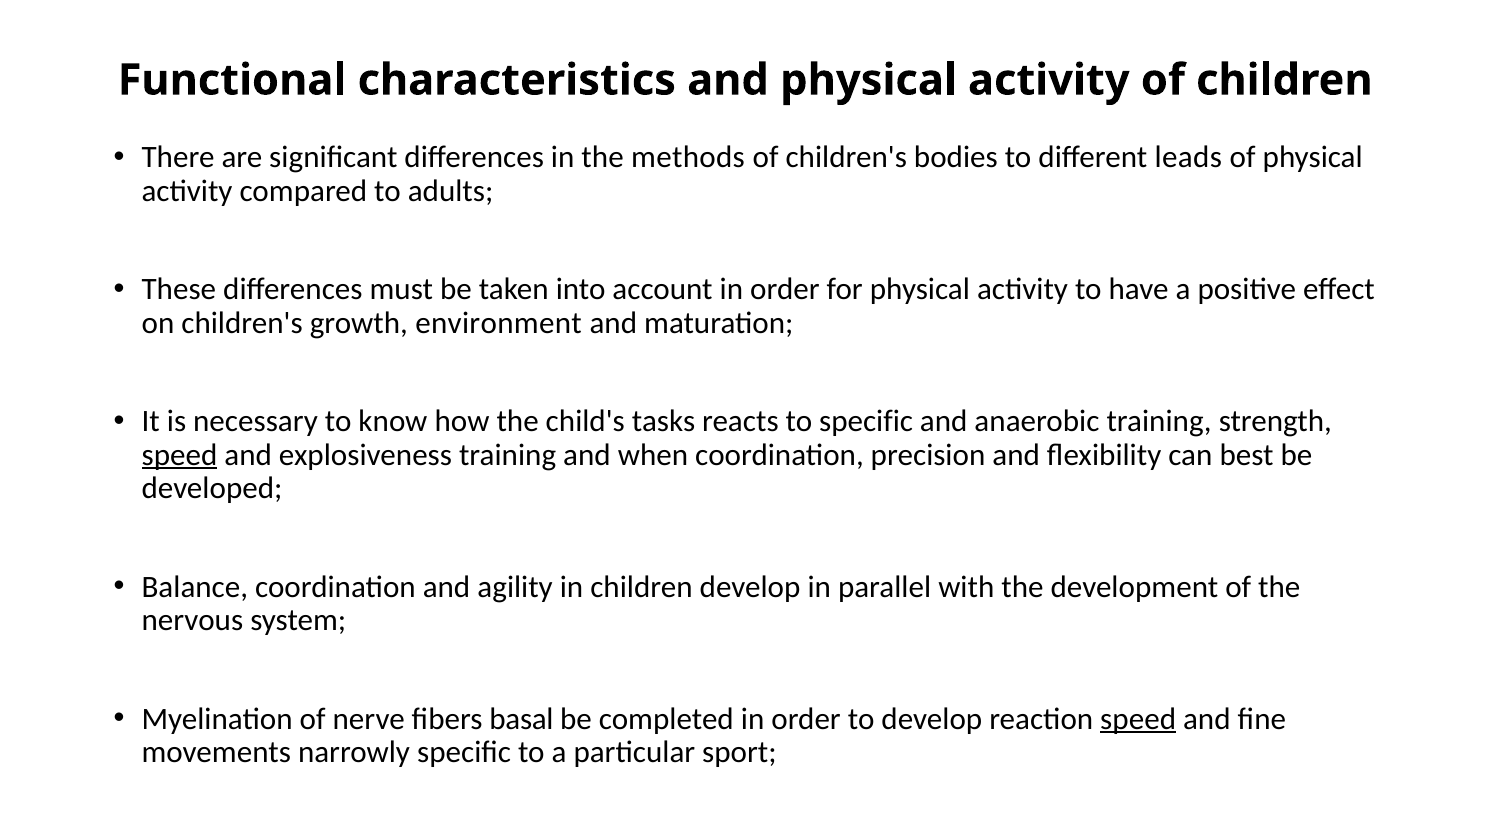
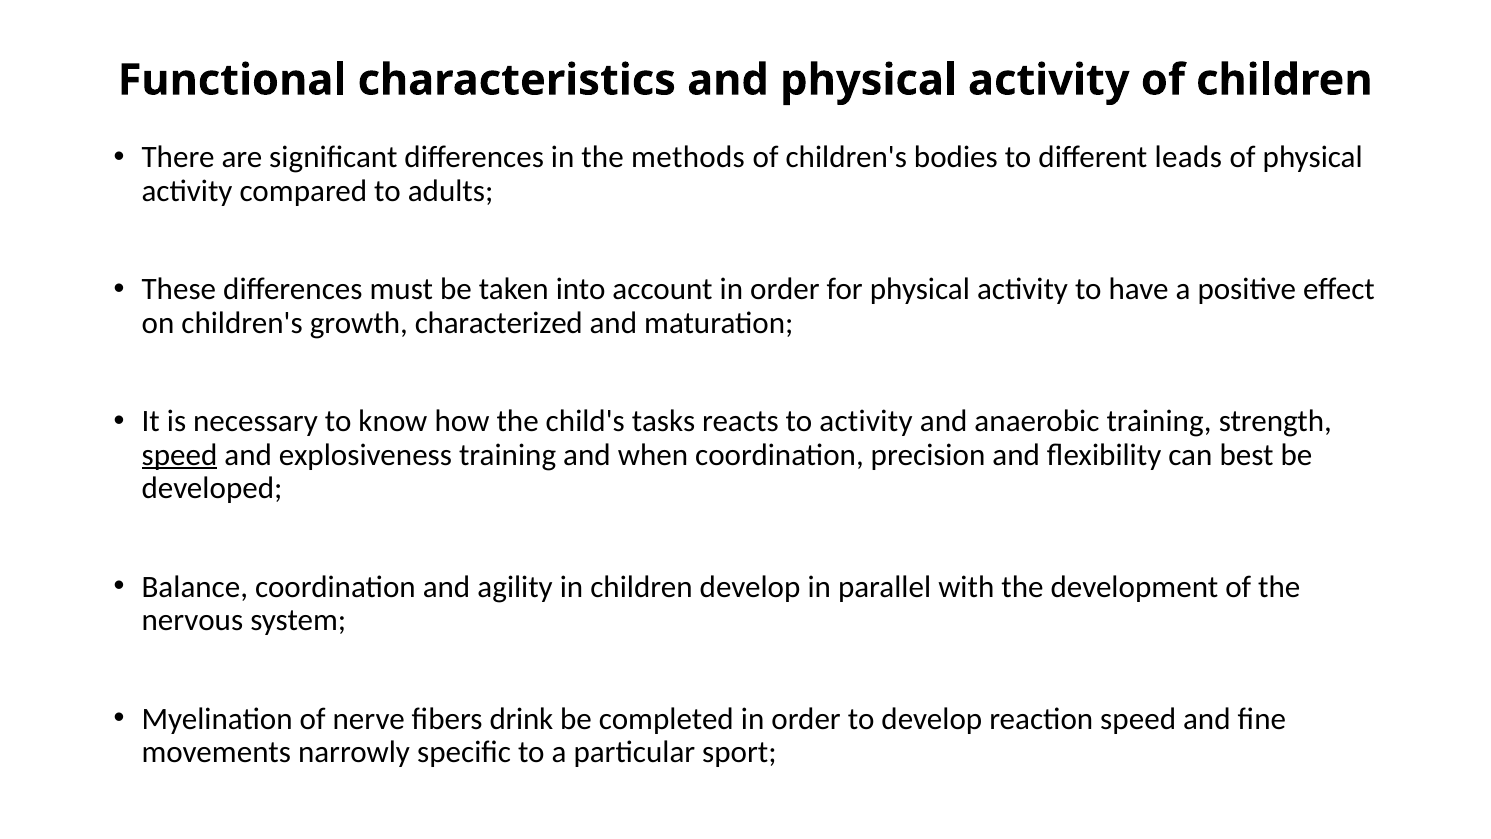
environment: environment -> characterized (499, 323)
to specific: specific -> activity (866, 421)
basal: basal -> drink (521, 719)
speed underline: present -> none (1138, 719)
